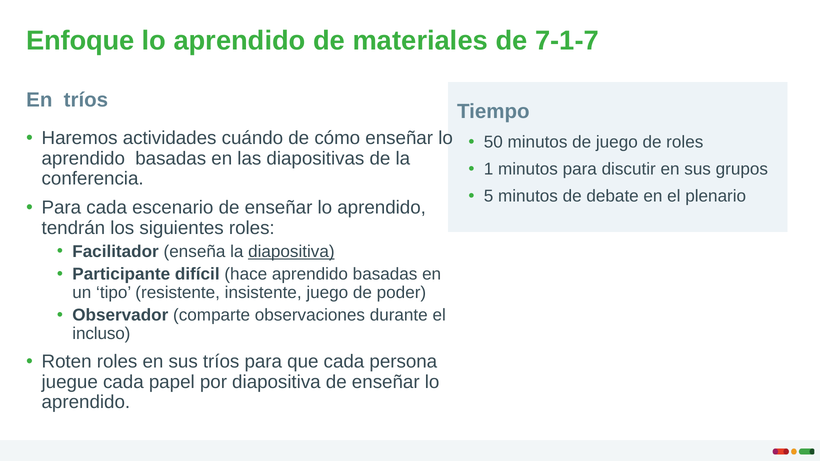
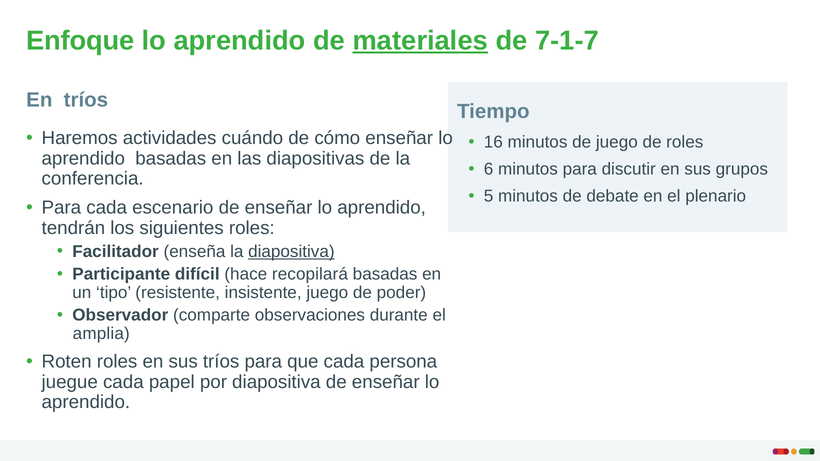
materiales underline: none -> present (420, 41)
50: 50 -> 16 (493, 142)
1: 1 -> 6 (489, 169)
hace aprendido: aprendido -> recopilará (310, 274)
incluso: incluso -> amplia (101, 334)
